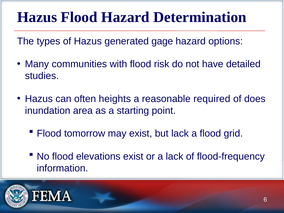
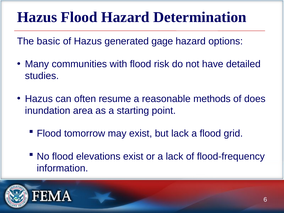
types: types -> basic (48, 41)
heights: heights -> resume (115, 99)
required: required -> methods (212, 99)
